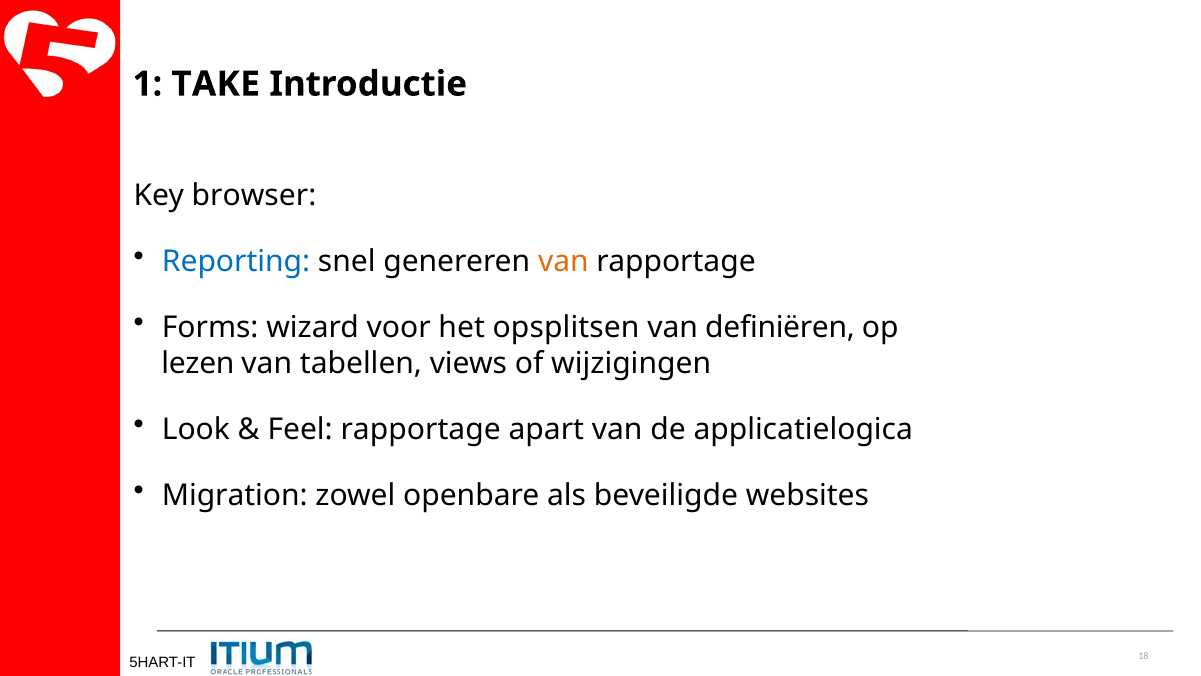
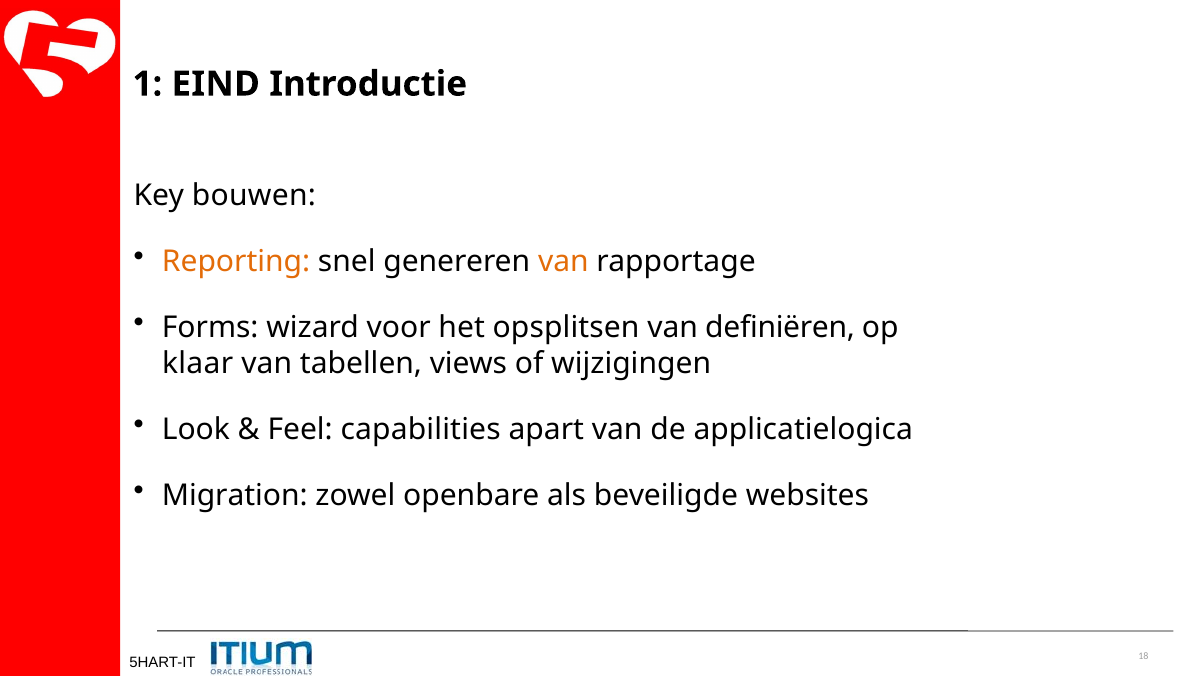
TAKE: TAKE -> EIND (216, 84)
browser: browser -> bouwen (254, 195)
Reporting colour: blue -> orange (236, 261)
lezen: lezen -> klaar (198, 363)
Feel rapportage: rapportage -> capabilities (421, 429)
